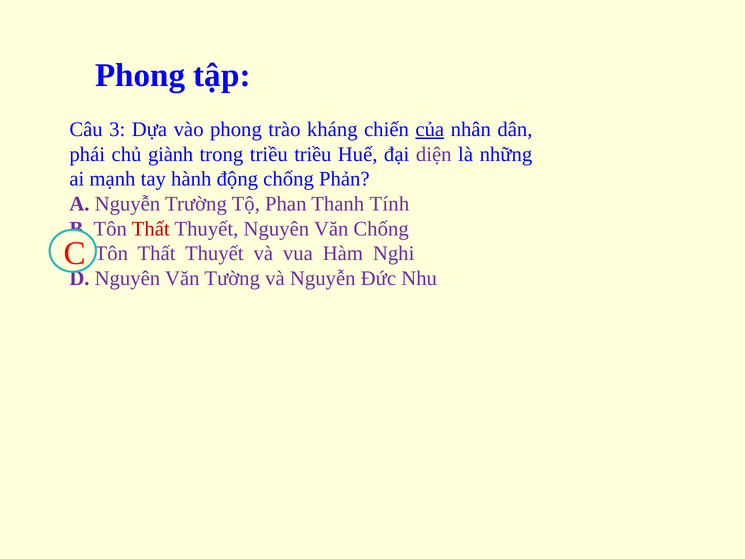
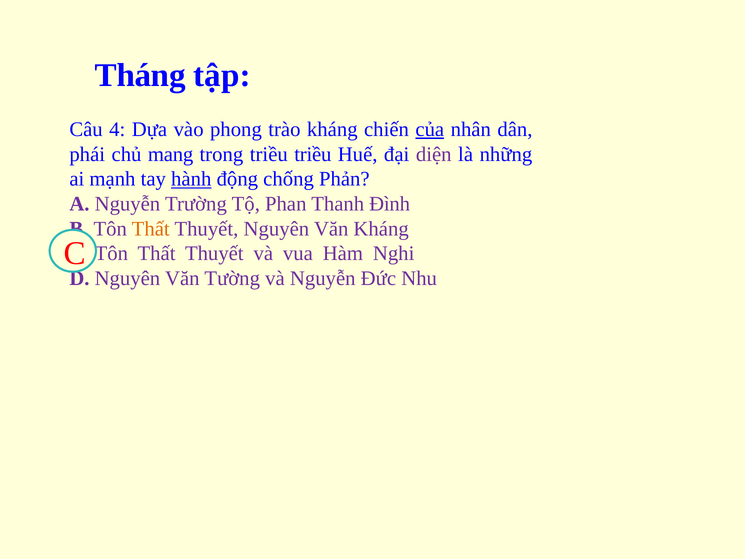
Phong: Phong -> Tháng (140, 76)
3: 3 -> 4 (117, 129)
giành: giành -> mang (171, 154)
hành underline: none -> present (191, 179)
Tính: Tính -> Đình (390, 204)
Thất colour: red -> orange (151, 229)
Văn Chống: Chống -> Kháng (381, 229)
